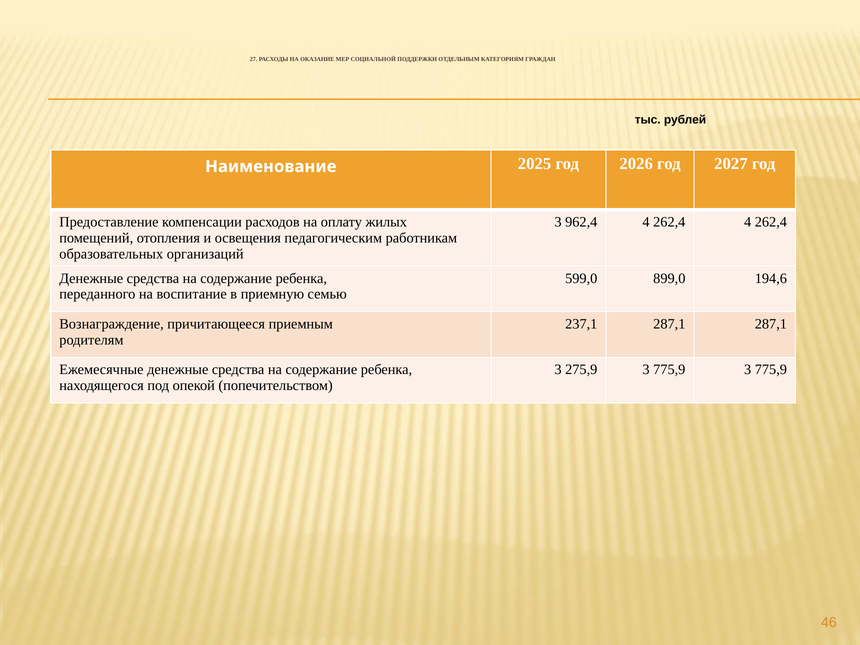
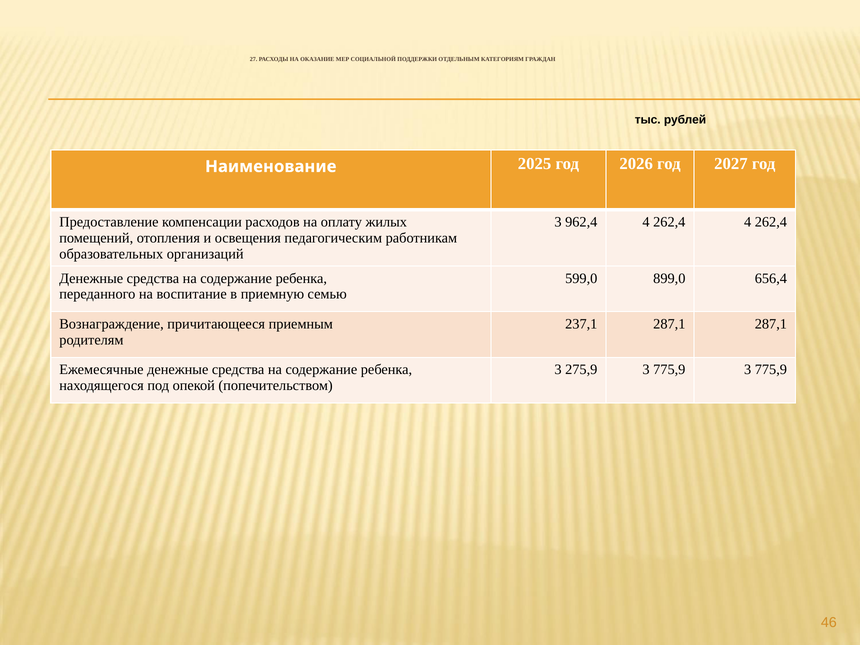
194,6: 194,6 -> 656,4 (771, 278)
